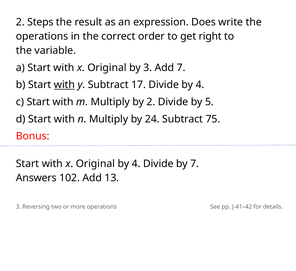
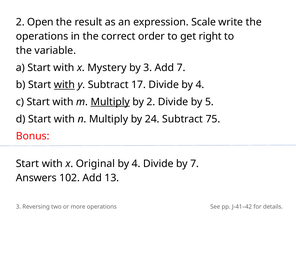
Steps: Steps -> Open (40, 22)
Does: Does -> Scale (204, 22)
Original: Original -> Mystery (107, 68)
Multiply underline: none -> present (110, 102)
